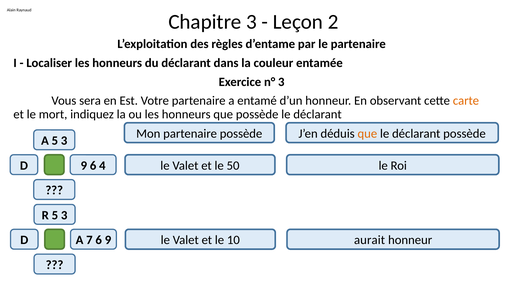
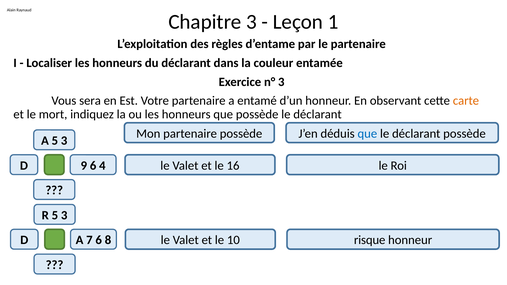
2: 2 -> 1 (333, 22)
que colour: orange -> blue (367, 134)
50: 50 -> 16 (233, 166)
6 9: 9 -> 8 (108, 240)
aurait: aurait -> risque (370, 240)
